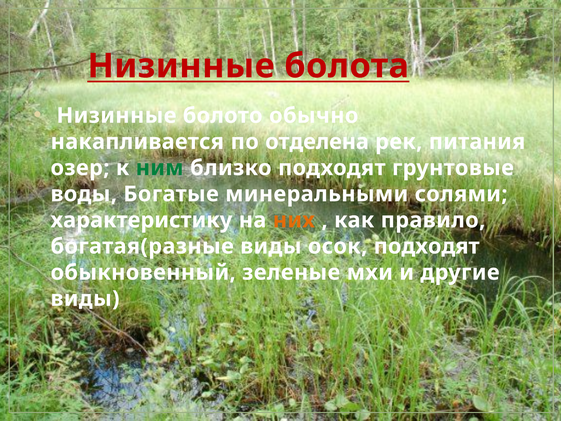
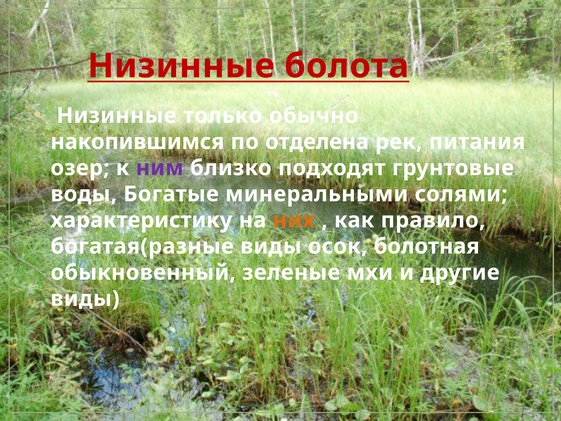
болото: болото -> только (223, 116)
накапливается: накапливается -> накопившимся (137, 142)
ним colour: green -> purple (160, 168)
осок подходят: подходят -> болотная (427, 246)
